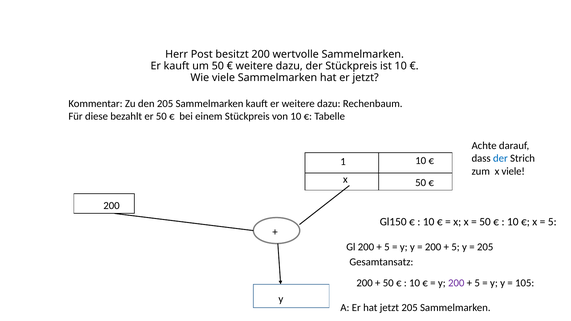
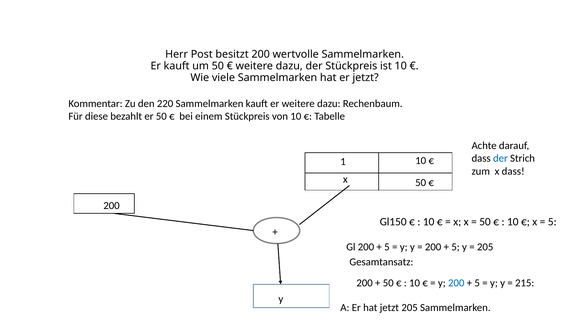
den 205: 205 -> 220 (165, 104)
x viele: viele -> dass (513, 171)
200 colour: purple -> blue (456, 283)
105: 105 -> 215 (525, 283)
